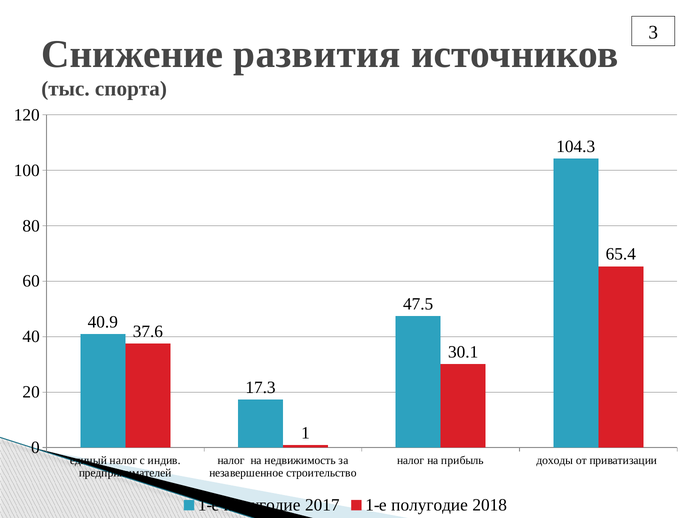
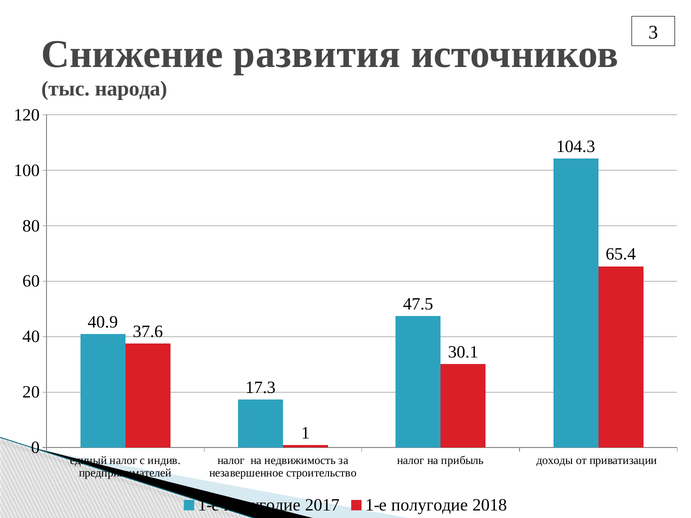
спорта: спорта -> народа (131, 89)
